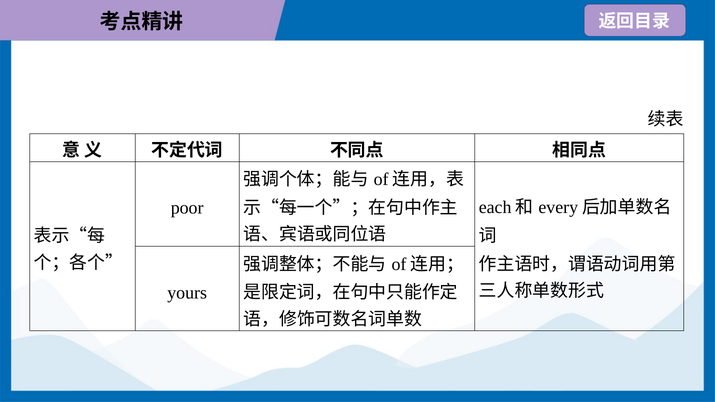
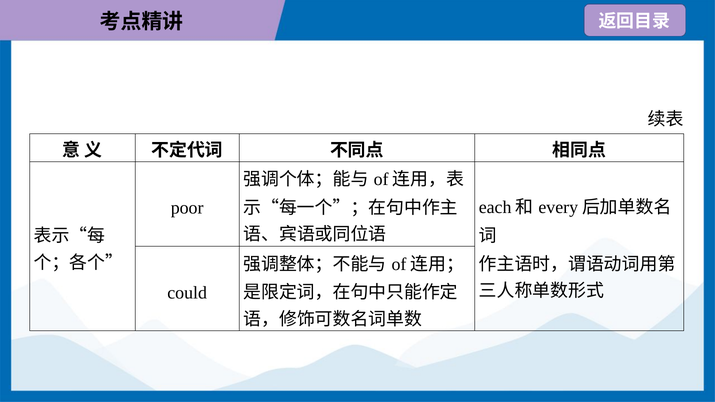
yours: yours -> could (187, 293)
